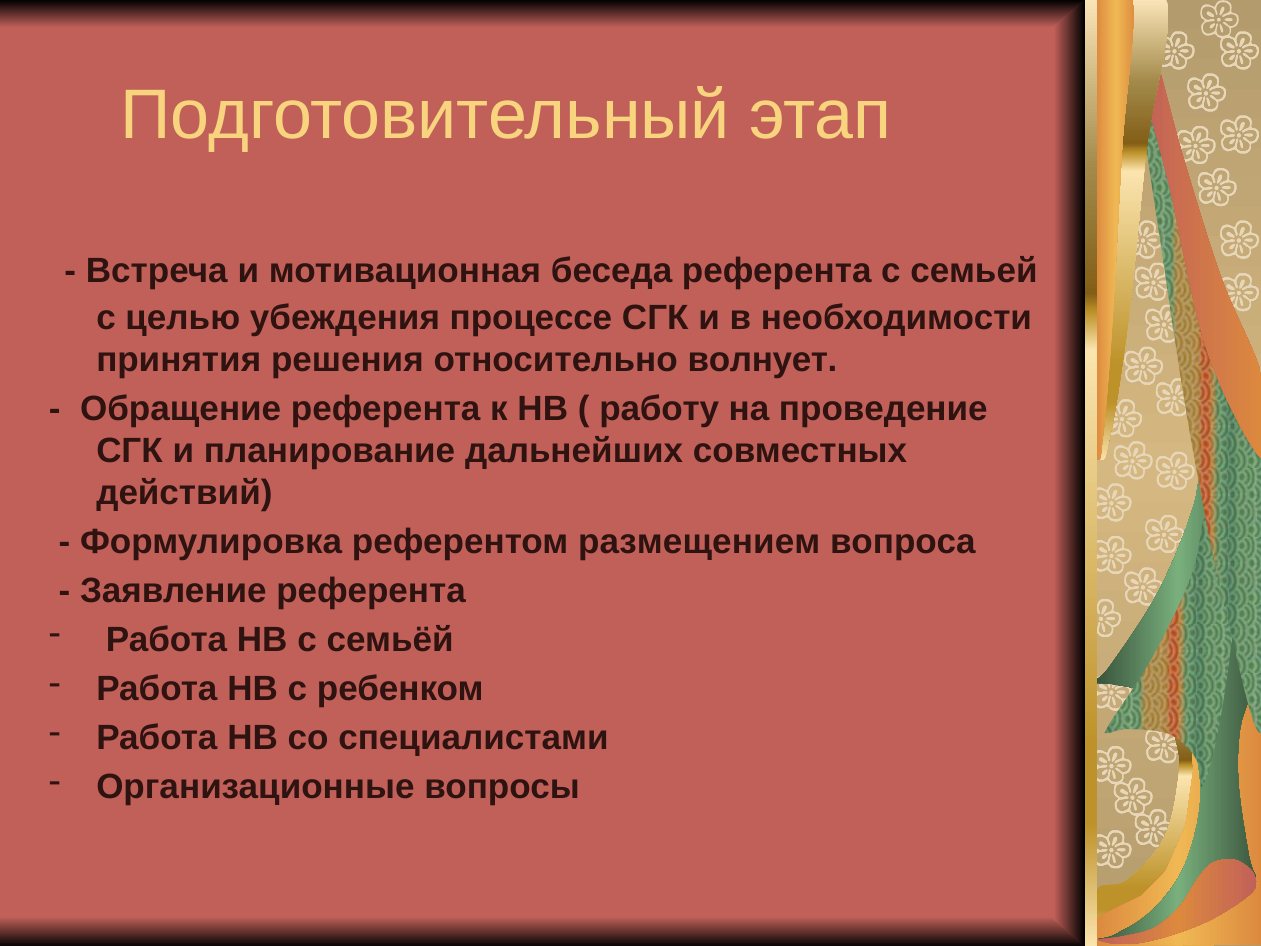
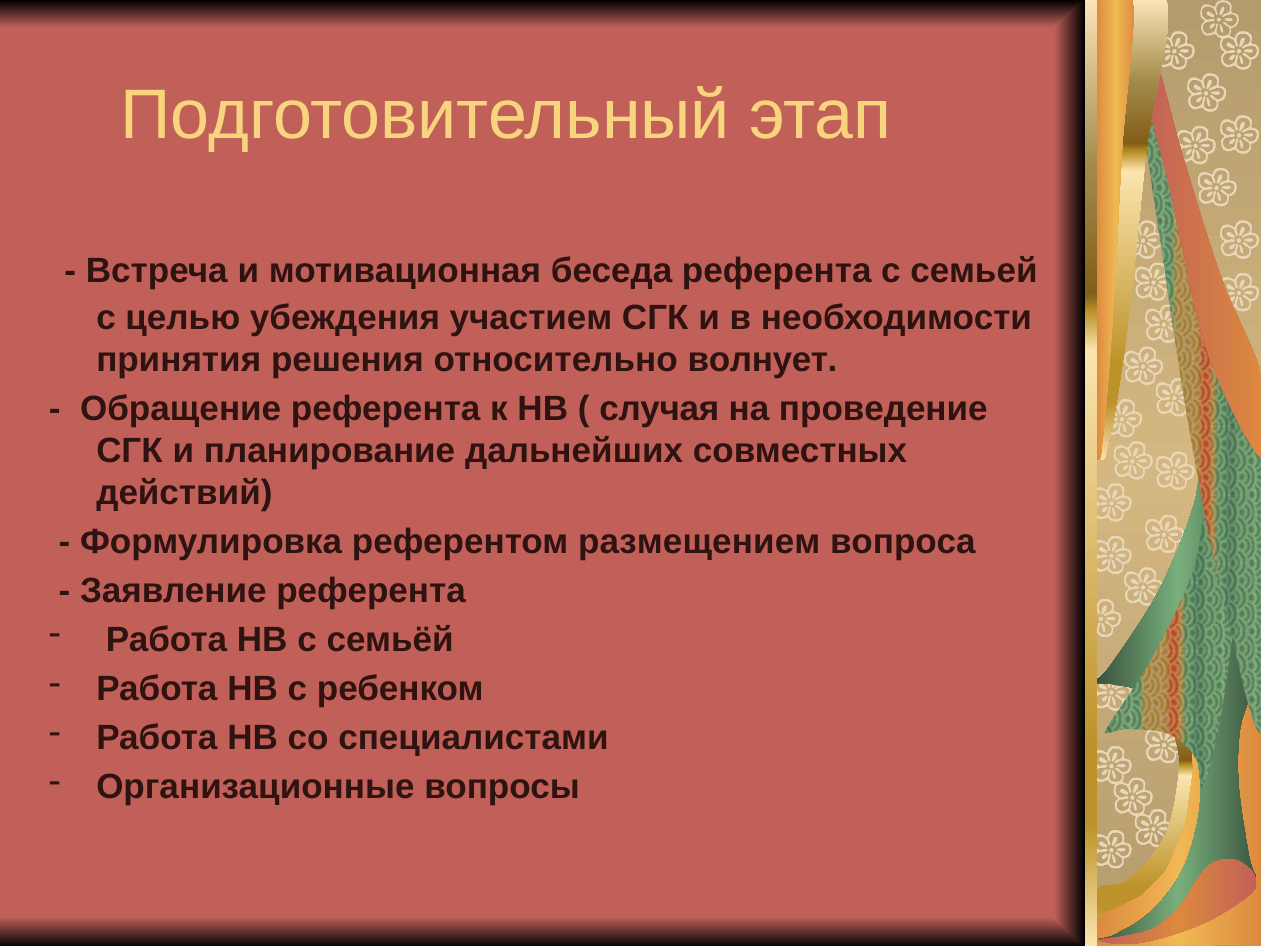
процессе: процессе -> участием (531, 318)
работу: работу -> случая (659, 409)
